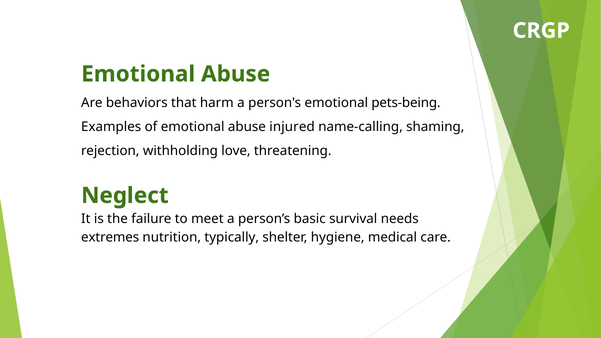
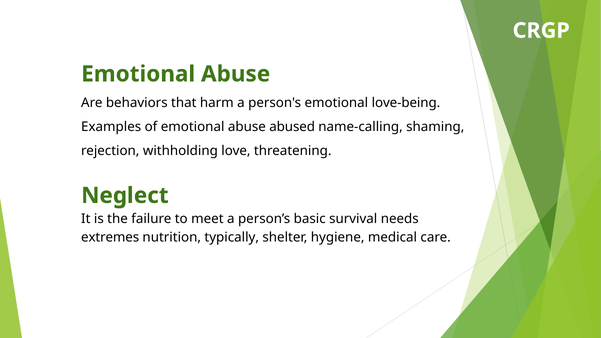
pets-being: pets-being -> love-being (406, 103)
injured: injured -> abused (292, 127)
